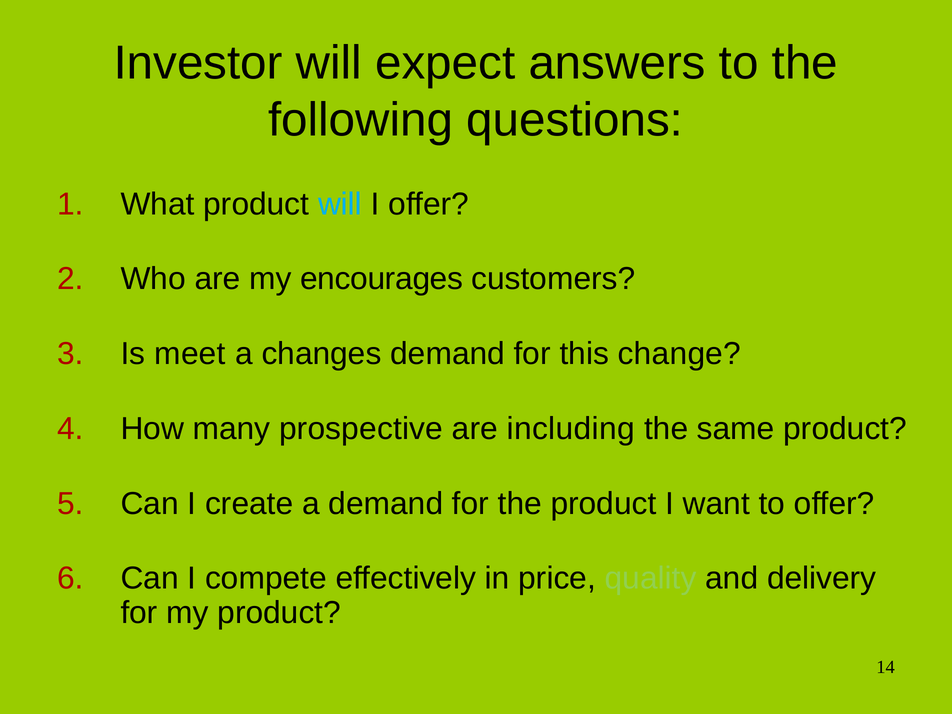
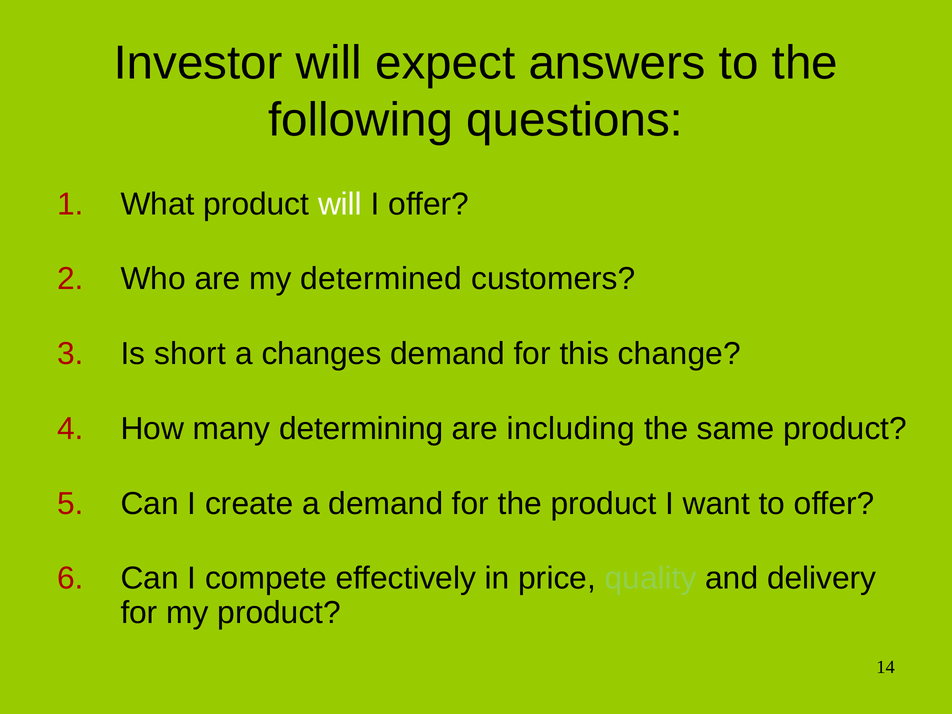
will colour: light blue -> white (340, 204)
encourages: encourages -> determined (381, 279)
meet: meet -> short (190, 354)
prospective: prospective -> determining (361, 429)
